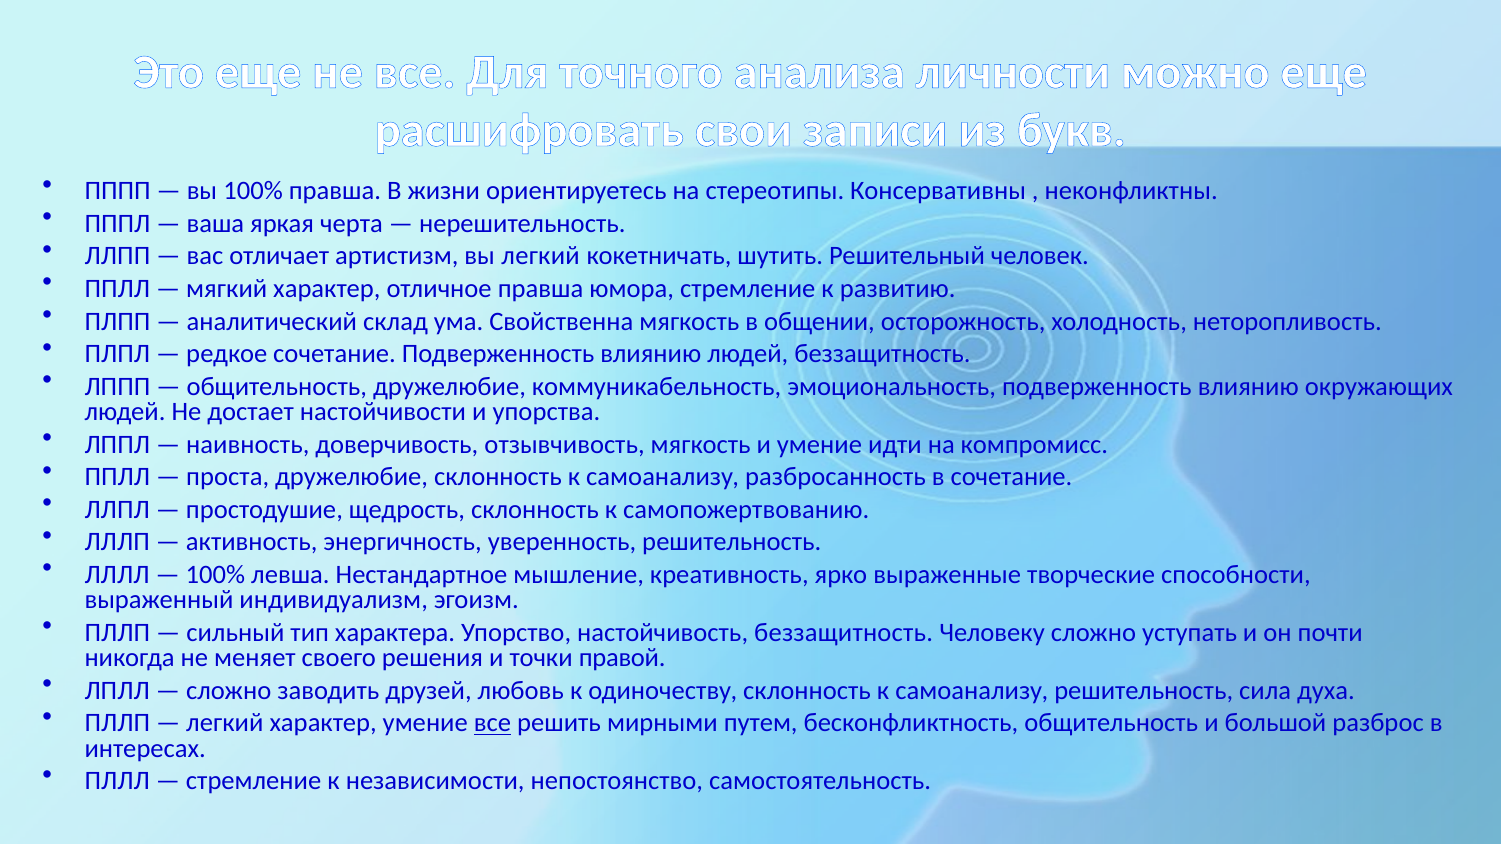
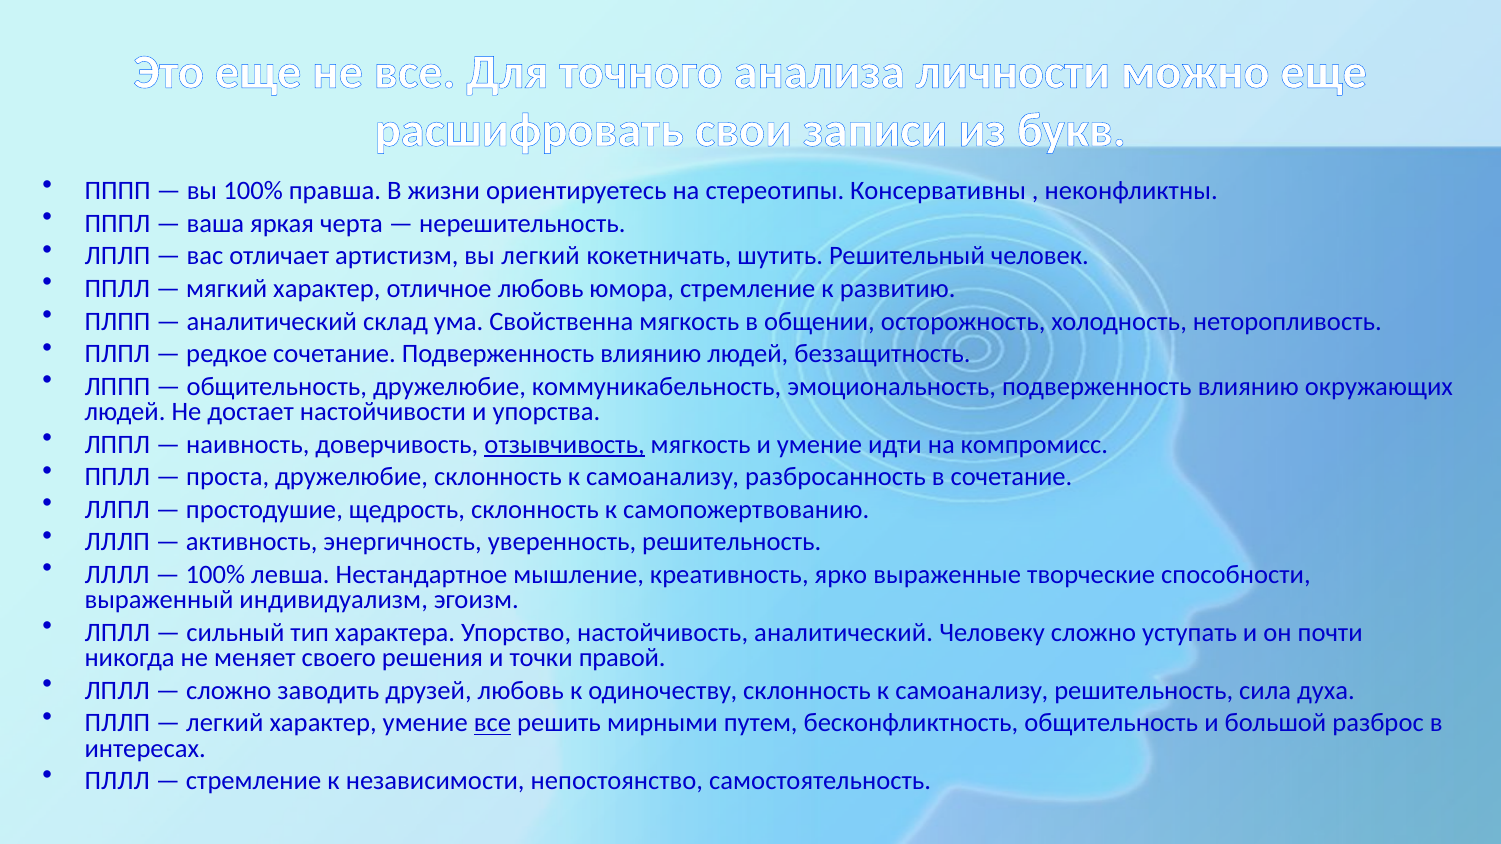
ЛЛПП: ЛЛПП -> ЛПЛП (117, 256)
отличное правша: правша -> любовь (541, 289)
отзывчивость underline: none -> present (565, 444)
ПЛЛП: ПЛЛП -> ЛПЛЛ (117, 633)
настойчивость беззащитность: беззащитность -> аналитический (844, 633)
